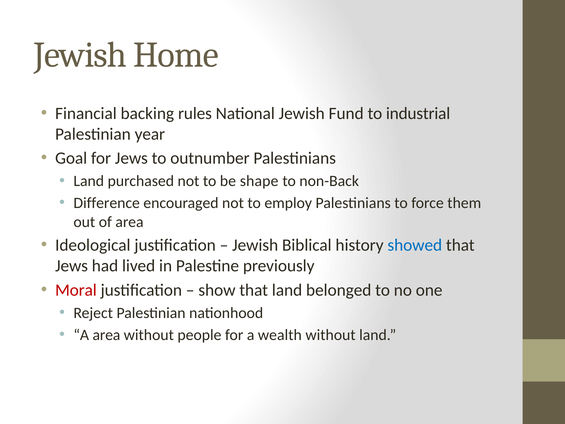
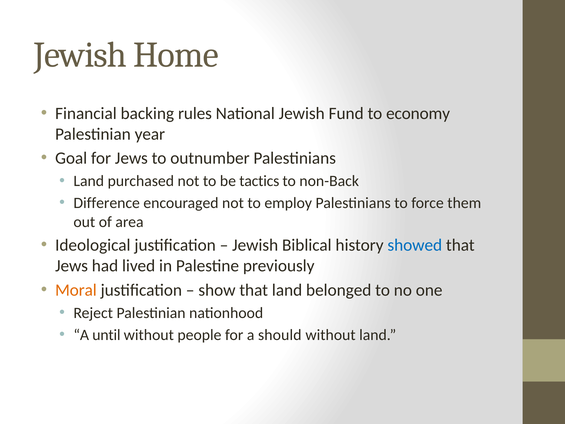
industrial: industrial -> economy (418, 113)
shape: shape -> tactics (259, 181)
Moral colour: red -> orange (76, 290)
A area: area -> until (106, 335)
wealth: wealth -> should (280, 335)
